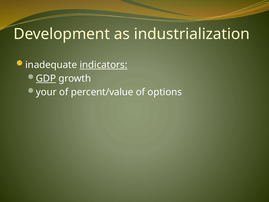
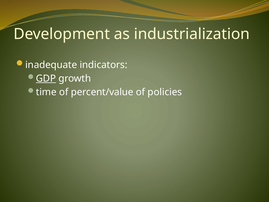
indicators underline: present -> none (104, 65)
your: your -> time (46, 92)
options: options -> policies (165, 92)
